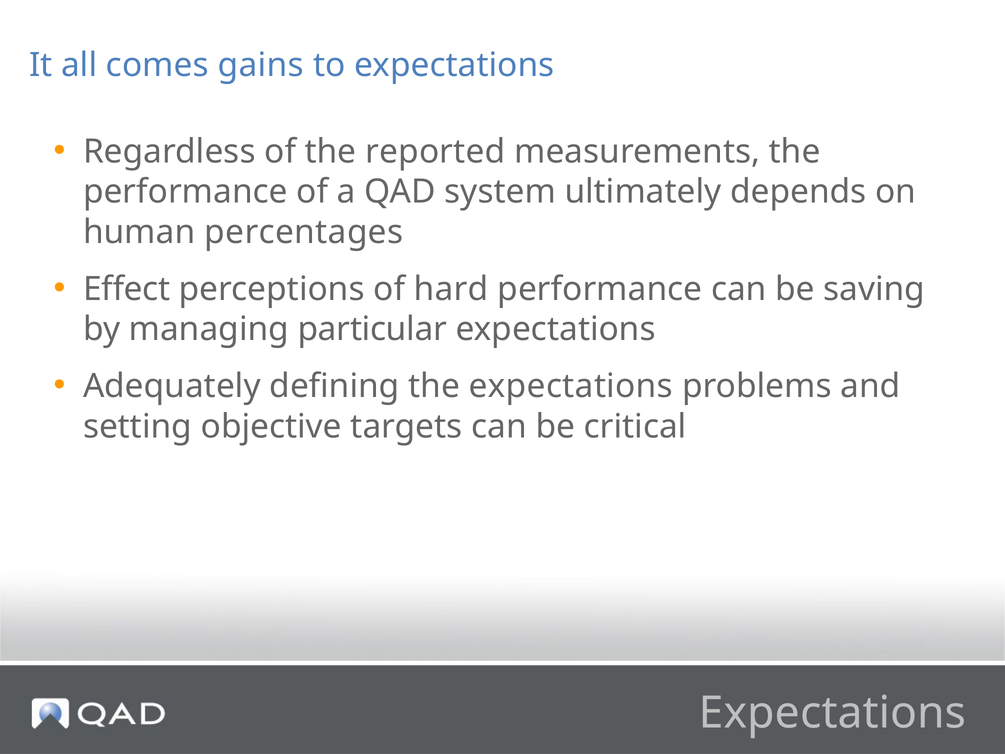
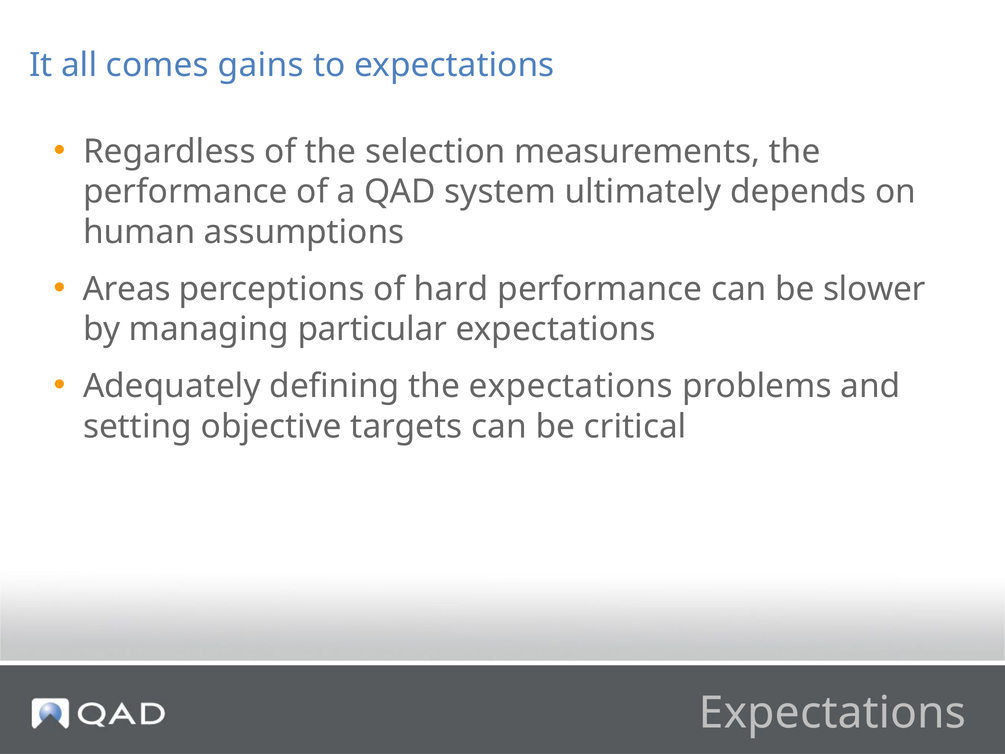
reported: reported -> selection (435, 152)
percentages: percentages -> assumptions (304, 232)
Effect: Effect -> Areas (127, 289)
saving: saving -> slower (874, 289)
